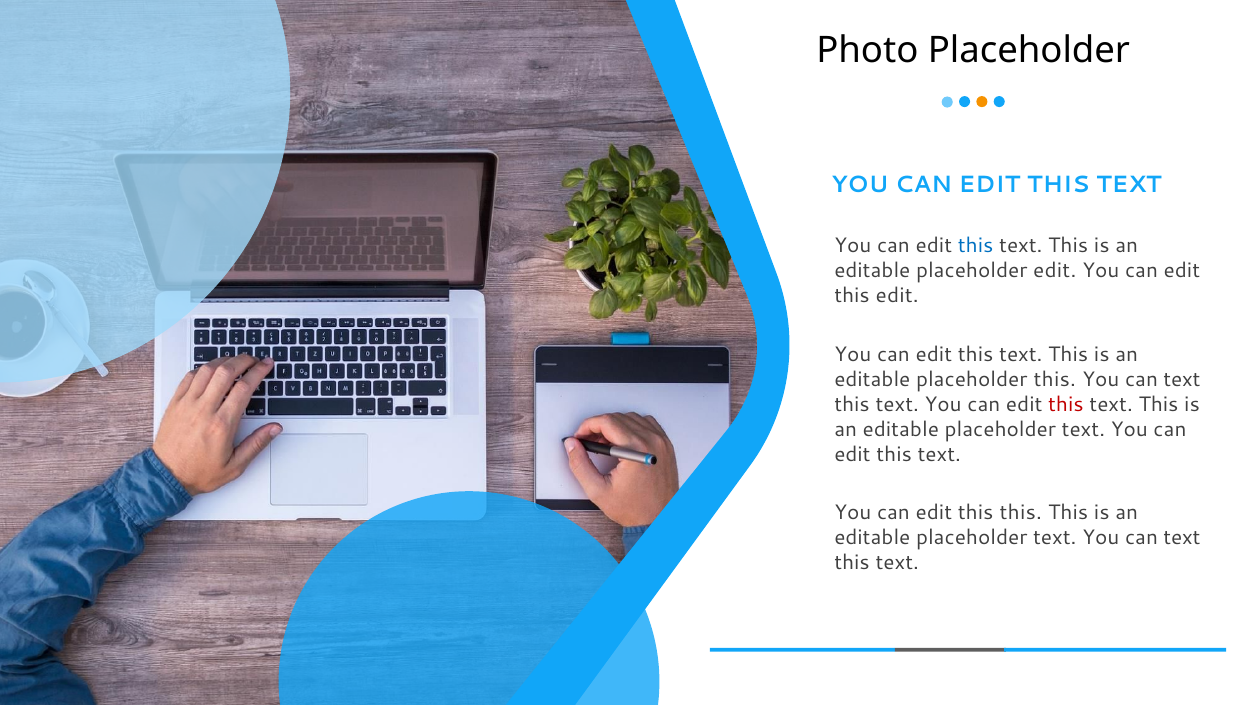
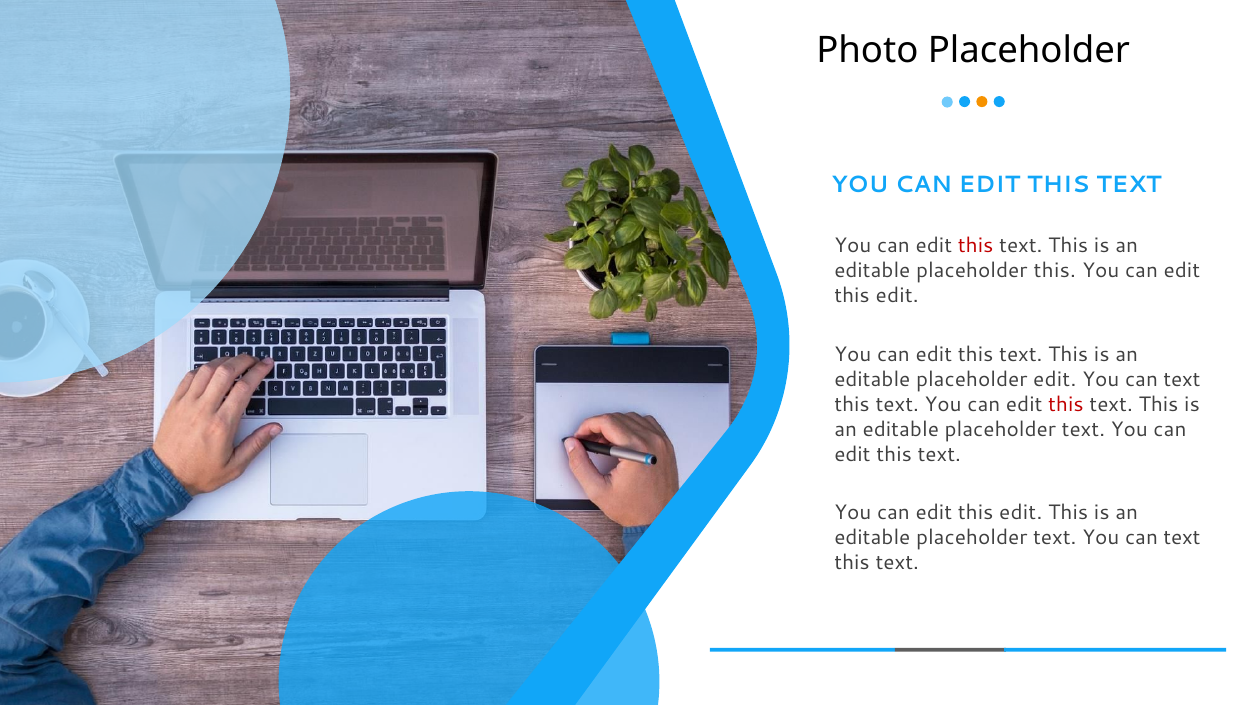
this colour: blue -> red (976, 246)
placeholder edit: edit -> this (1055, 271)
placeholder this: this -> edit (1055, 379)
this: this -> edit (1021, 513)
